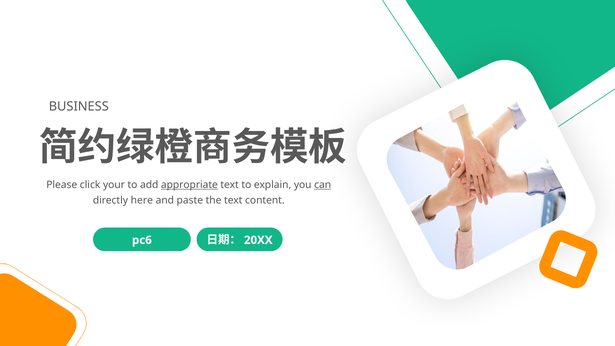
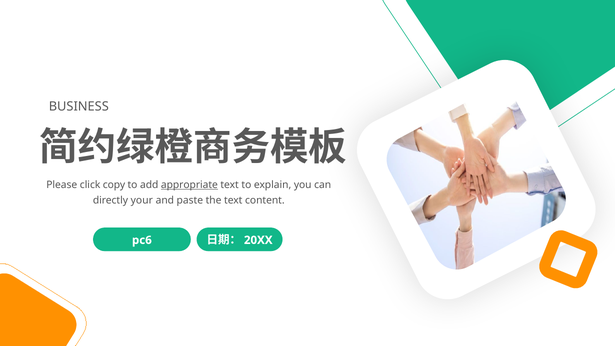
your: your -> copy (114, 185)
can underline: present -> none (323, 185)
here: here -> your (142, 200)
